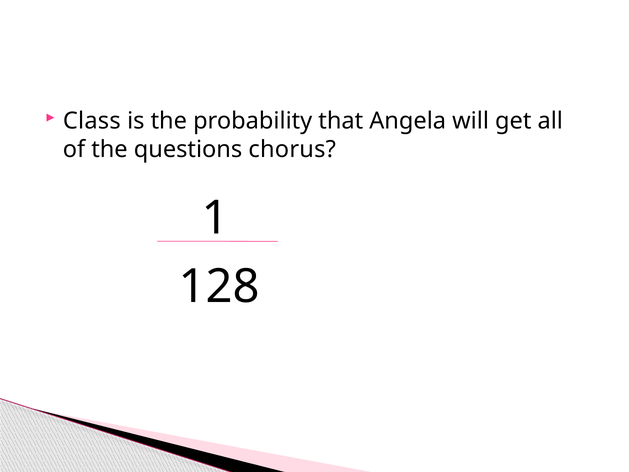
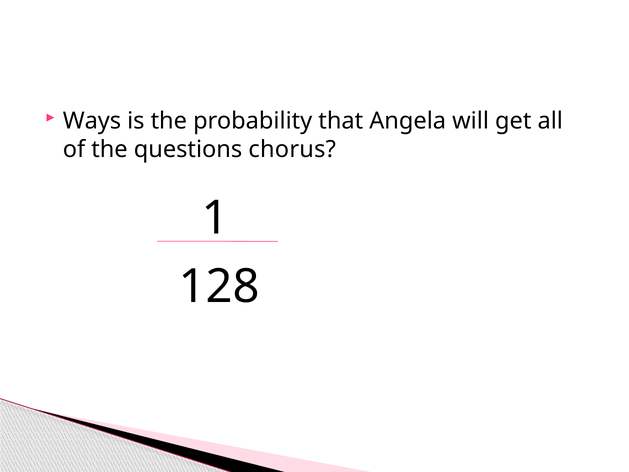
Class: Class -> Ways (92, 121)
